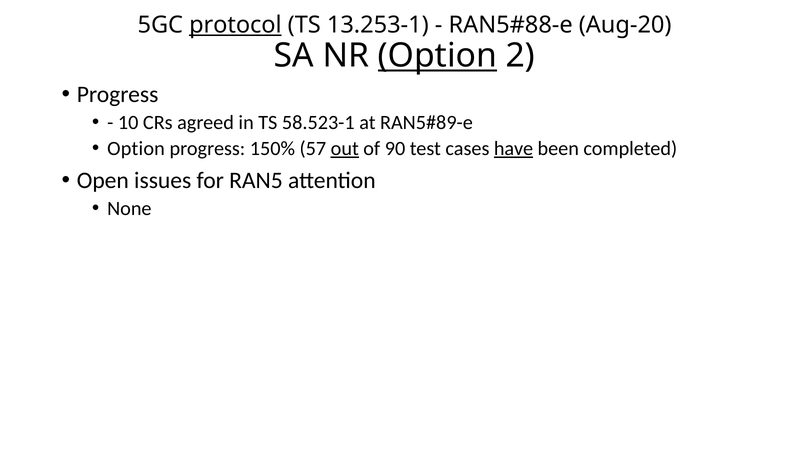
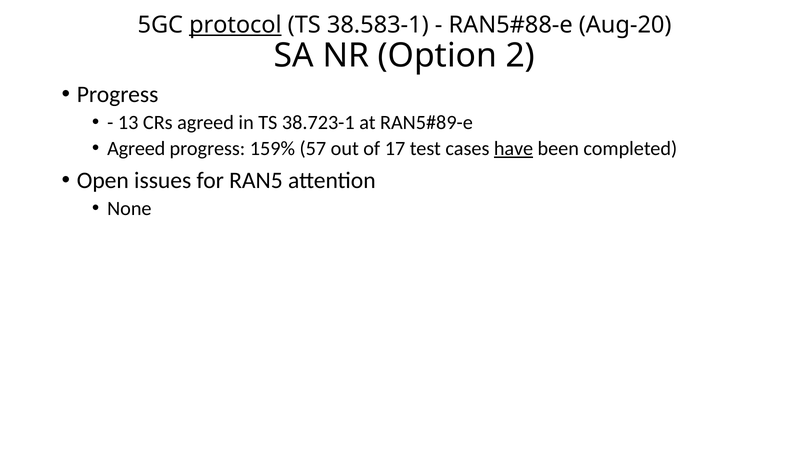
13.253-1: 13.253-1 -> 38.583-1 (378, 25)
Option underline: present -> none (437, 56)
10: 10 -> 13 (128, 122)
58.523-1: 58.523-1 -> 38.723-1 (318, 122)
Option: Option -> Agreed (136, 148)
150%: 150% -> 159% (272, 148)
out underline: present -> none (345, 148)
90: 90 -> 17 (395, 148)
